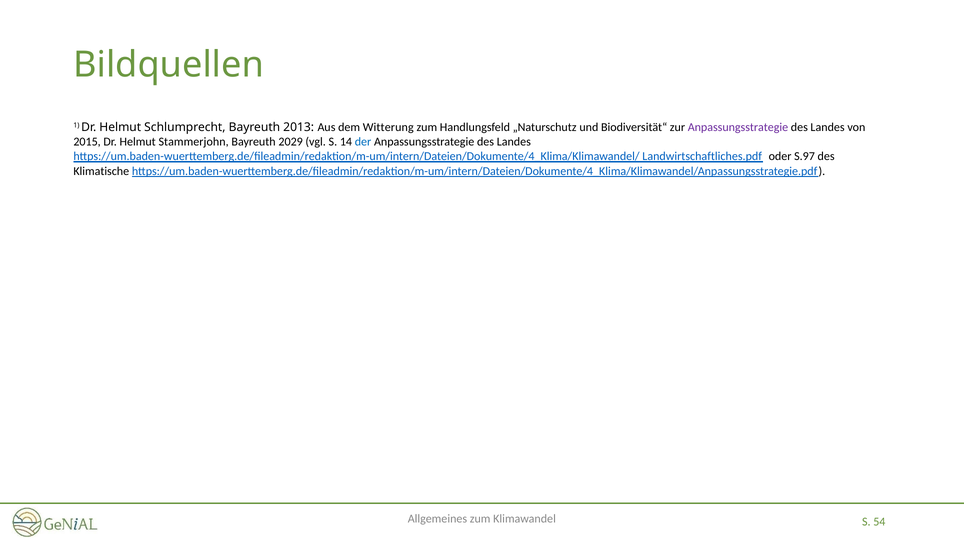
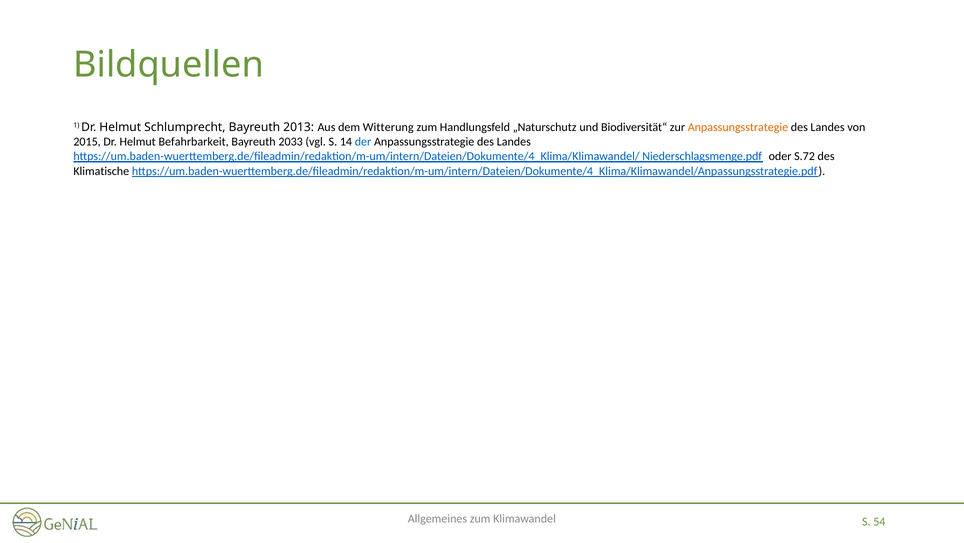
Anpassungsstrategie colour: purple -> orange (738, 127)
Stammerjohn: Stammerjohn -> Befahrbarkeit (194, 142)
2029: 2029 -> 2033 (291, 142)
Landwirtschaftliches.pdf: Landwirtschaftliches.pdf -> Niederschlagsmenge.pdf (702, 156)
S.97: S.97 -> S.72 (805, 156)
